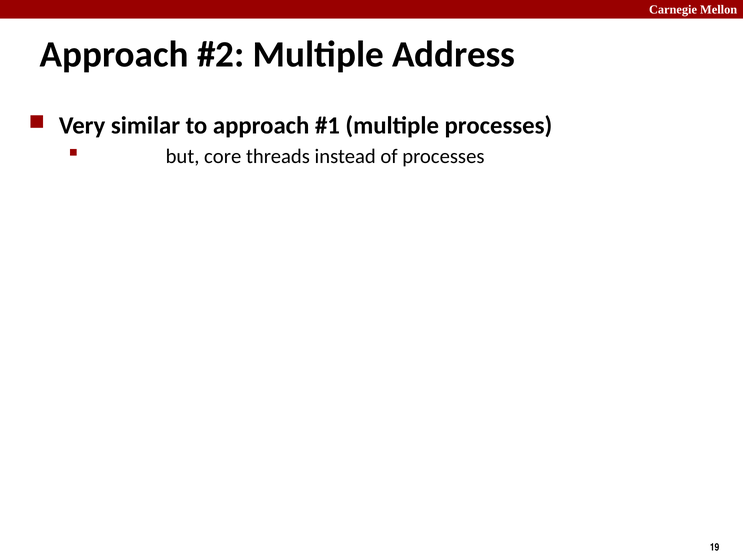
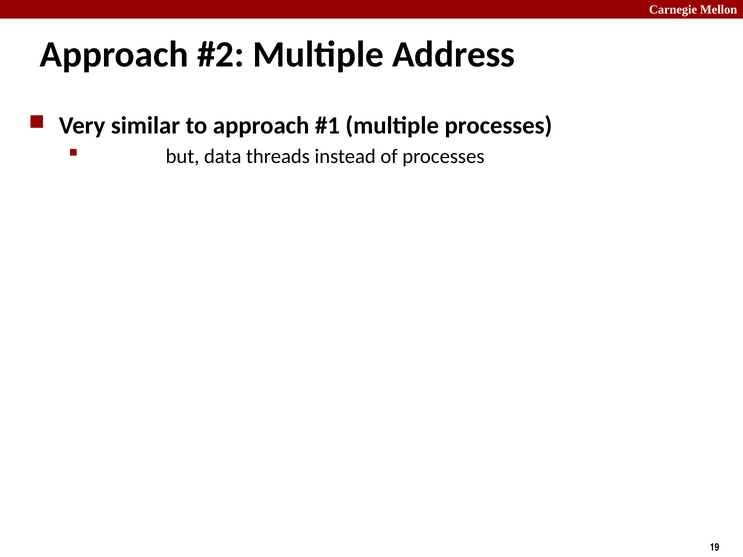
core: core -> data (223, 157)
